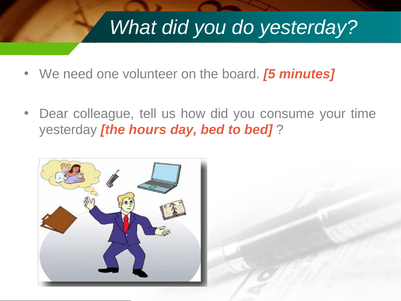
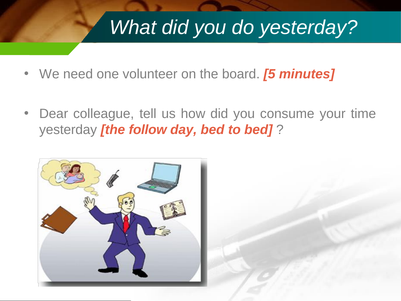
hours: hours -> follow (148, 130)
